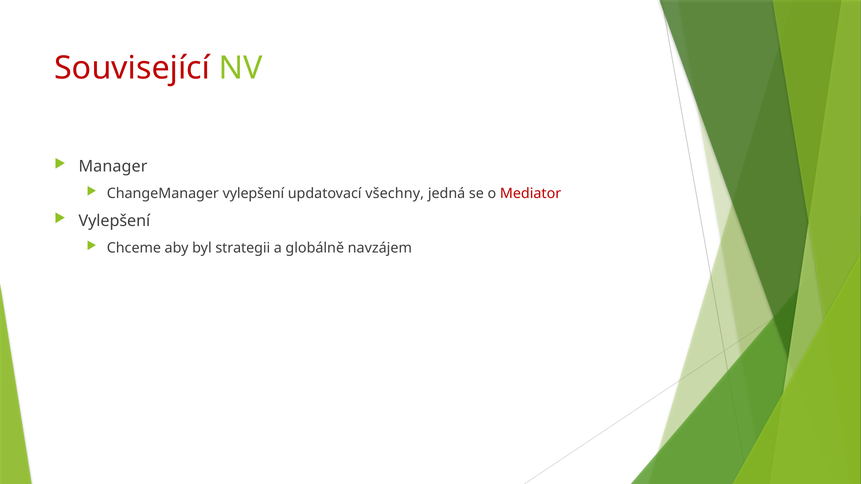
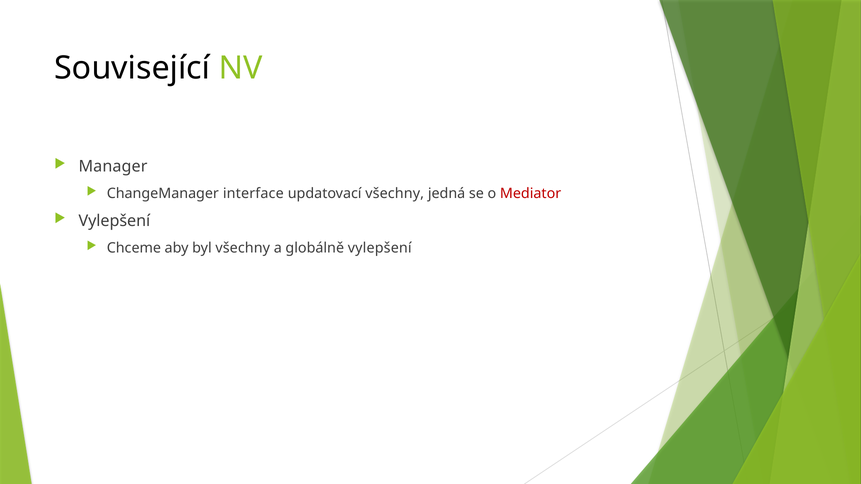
Související colour: red -> black (132, 68)
ChangeManager vylepšení: vylepšení -> interface (253, 194)
byl strategii: strategii -> všechny (243, 248)
globálně navzájem: navzájem -> vylepšení (380, 248)
